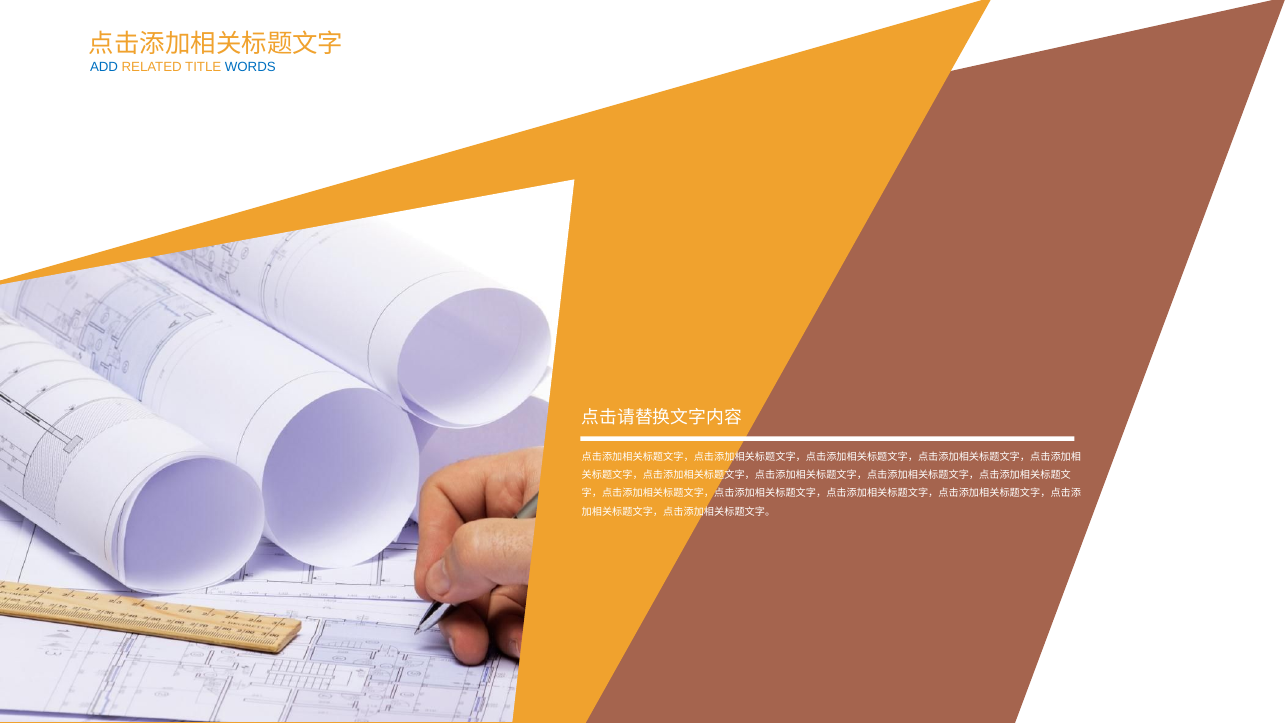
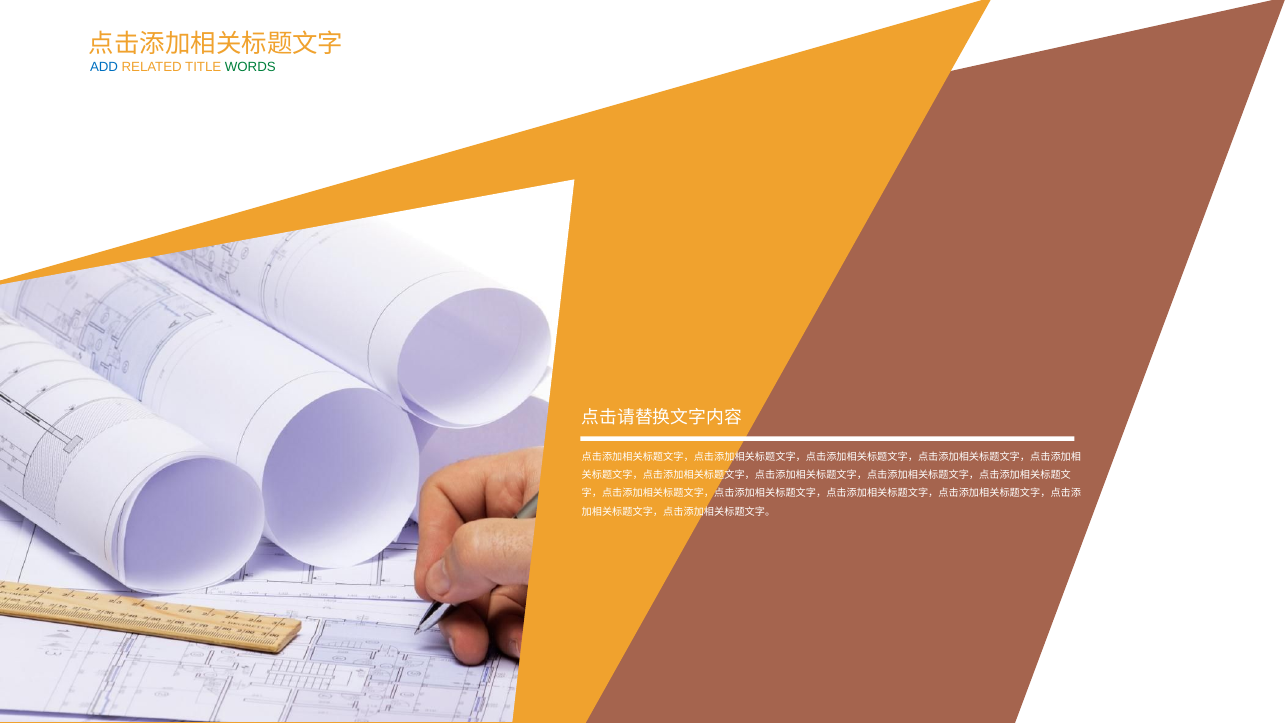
WORDS colour: blue -> green (250, 68)
